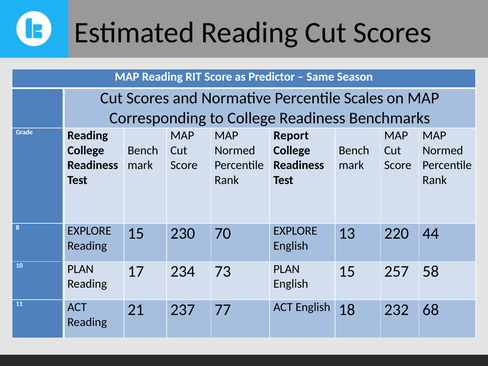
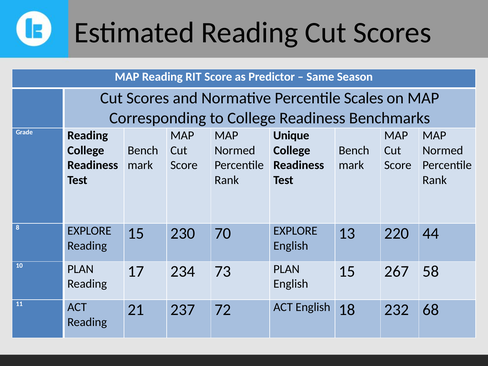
Report: Report -> Unique (291, 136)
257: 257 -> 267 (397, 272)
77: 77 -> 72 (223, 310)
